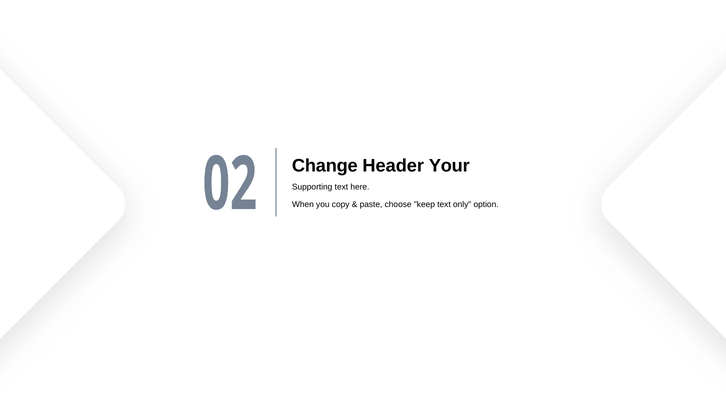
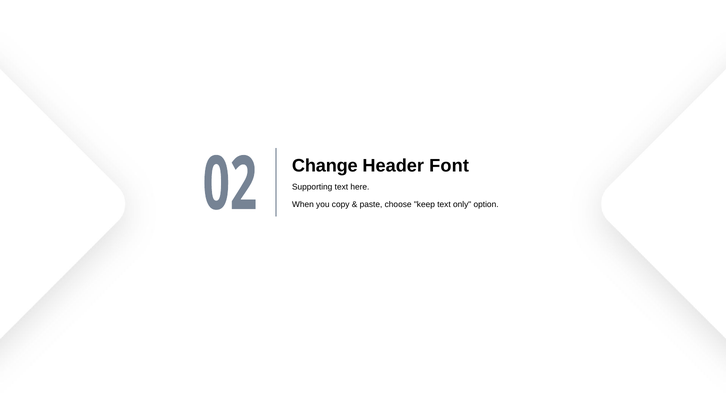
Your: Your -> Font (449, 166)
